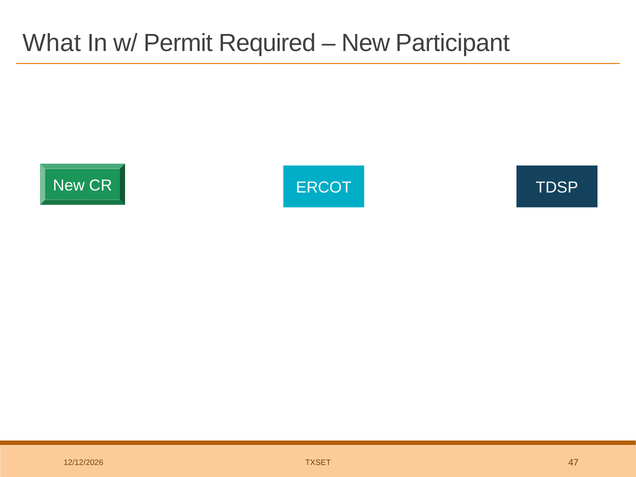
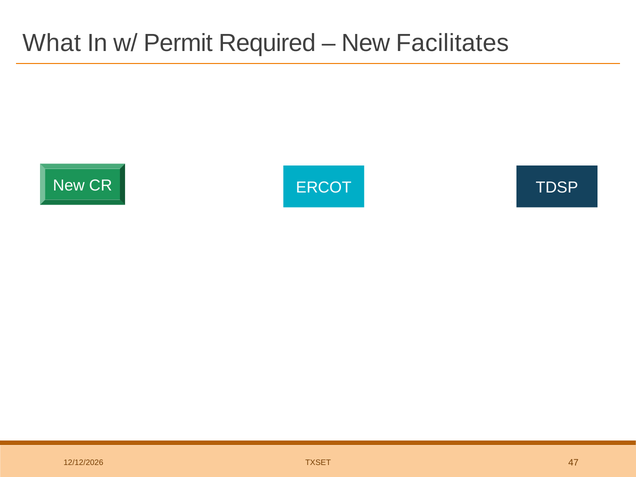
Participant: Participant -> Facilitates (452, 43)
